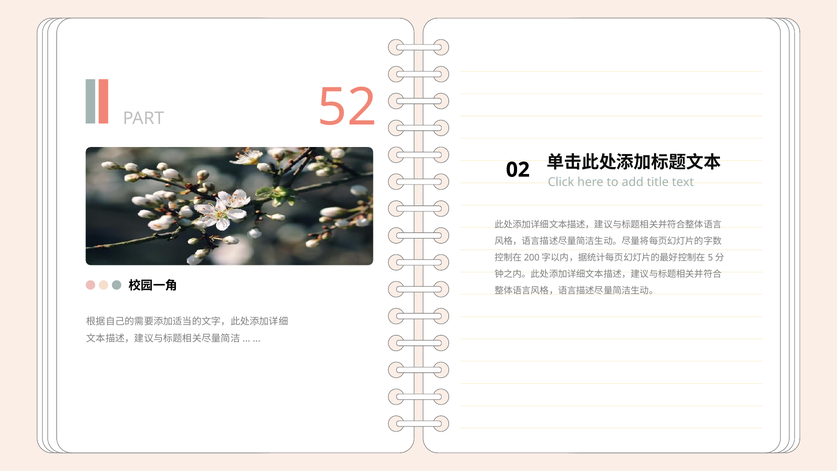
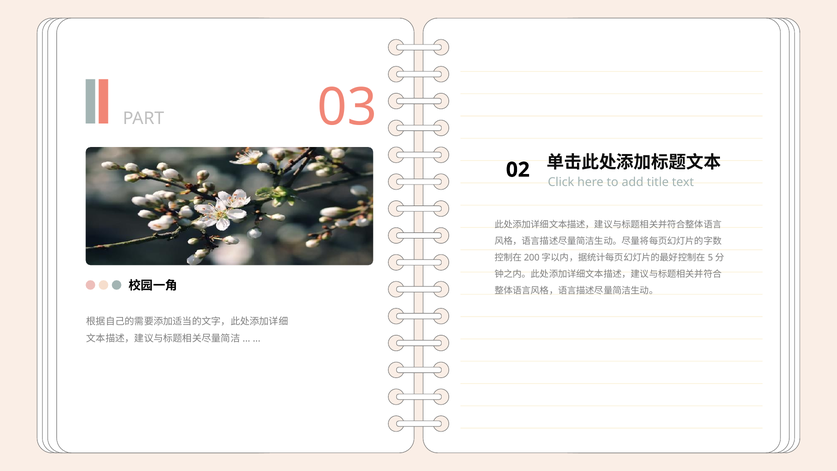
52: 52 -> 03 (347, 107)
